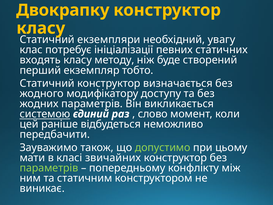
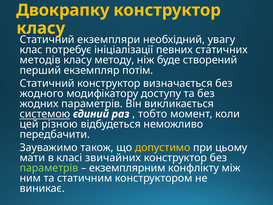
входять: входять -> методів (40, 60)
тобто: тобто -> потім (138, 70)
слово: слово -> тобто (153, 114)
раніше: раніше -> різною (60, 124)
допустимо colour: light green -> yellow (163, 147)
попередньому: попередньому -> екземплярним (127, 168)
